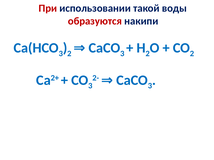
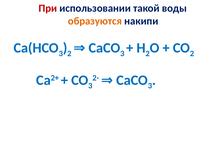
образуются colour: red -> orange (95, 21)
